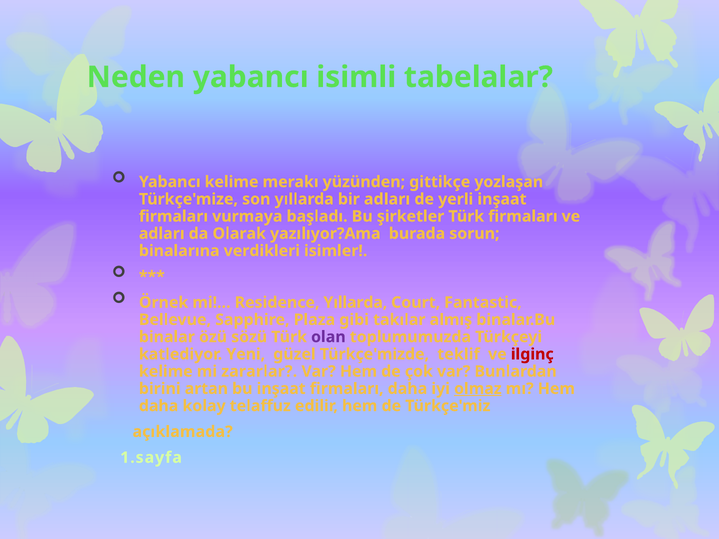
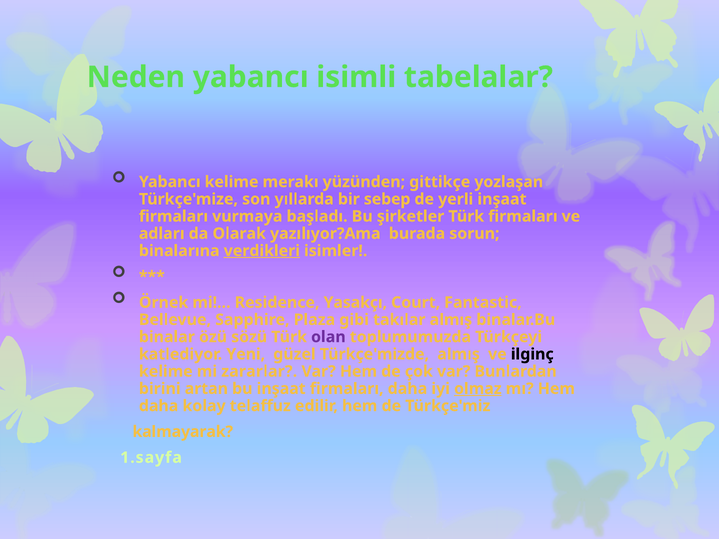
bir adları: adları -> sebep (387, 199)
verdikleri underline: none -> present (262, 251)
Residence Yıllarda: Yıllarda -> Yasakçı (355, 303)
Türkçe'mizde teklif: teklif -> almış (459, 354)
ilginç colour: red -> black (532, 354)
açıklamada: açıklamada -> kalmayarak (183, 432)
